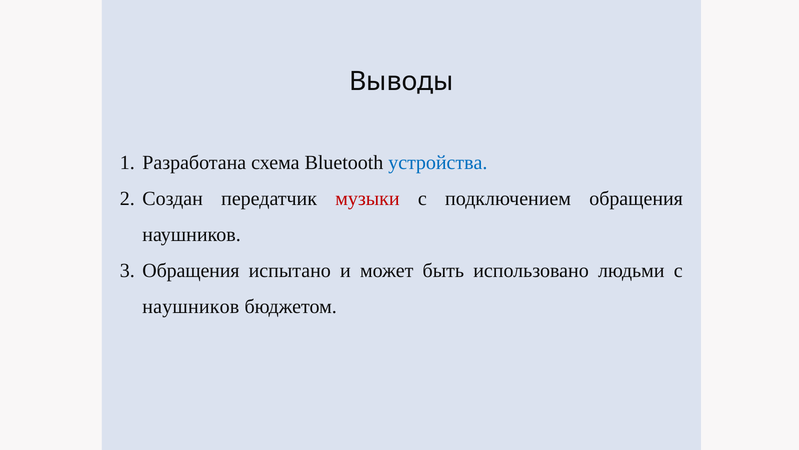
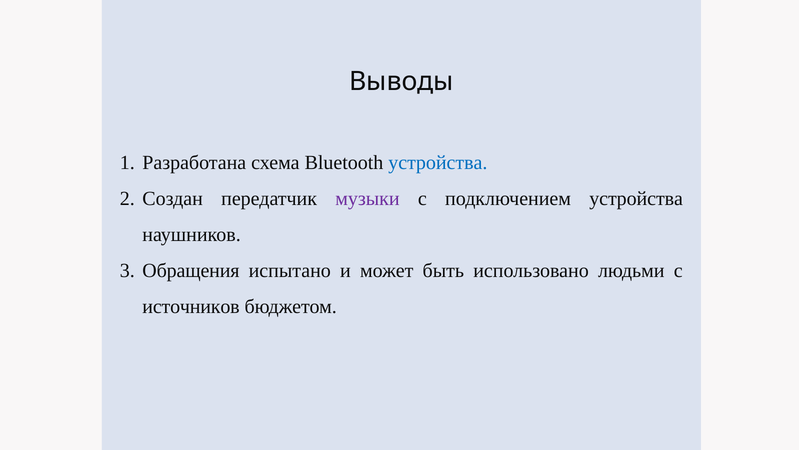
музыки colour: red -> purple (367, 198)
подключением обращения: обращения -> устройства (636, 198)
наушников: наушников -> источников (191, 306)
